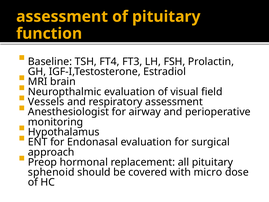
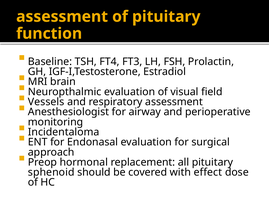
Hypothalamus: Hypothalamus -> Incidentaloma (64, 132)
micro: micro -> effect (208, 172)
